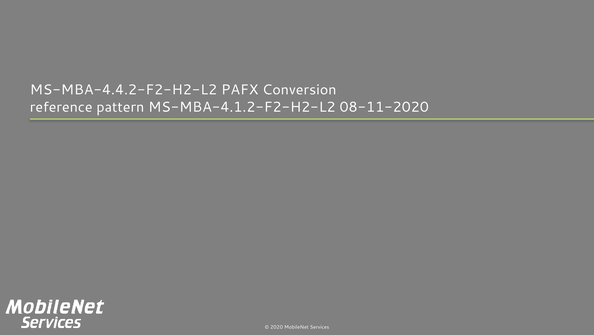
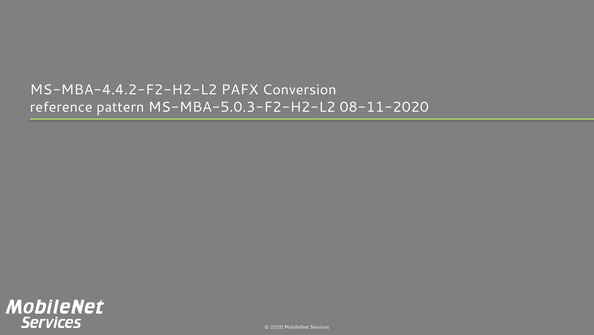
MS-MBA-4.1.2-F2-H2-L2: MS-MBA-4.1.2-F2-H2-L2 -> MS-MBA-5.0.3-F2-H2-L2 (242, 107)
